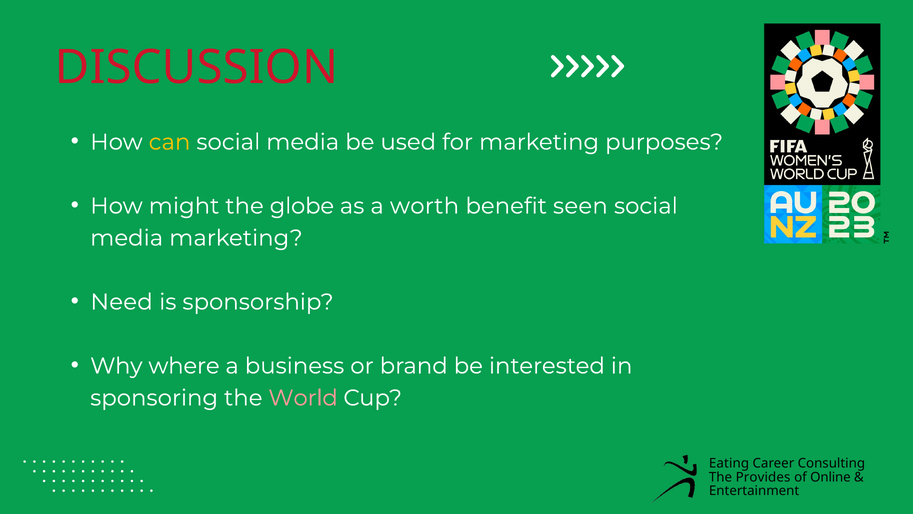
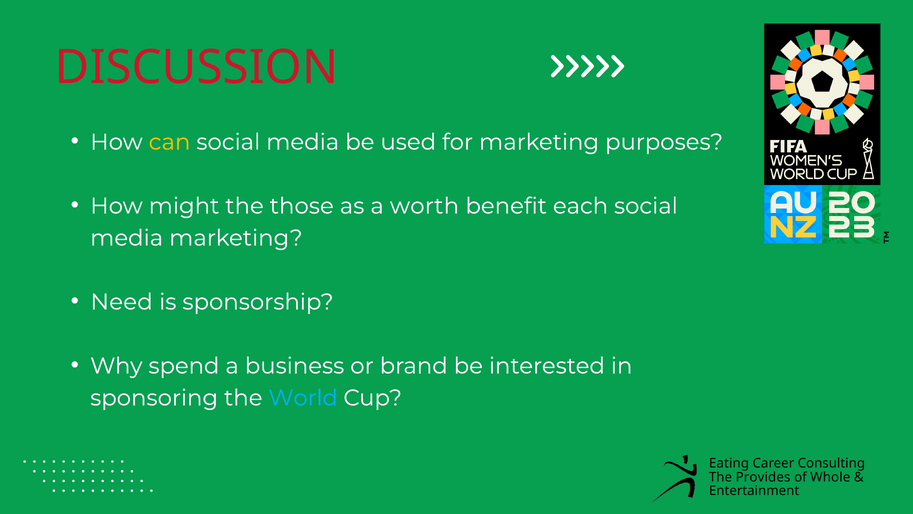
globe: globe -> those (302, 206)
seen: seen -> each (581, 206)
where: where -> spend (184, 366)
World colour: pink -> light blue (303, 398)
Online: Online -> Whole (830, 477)
